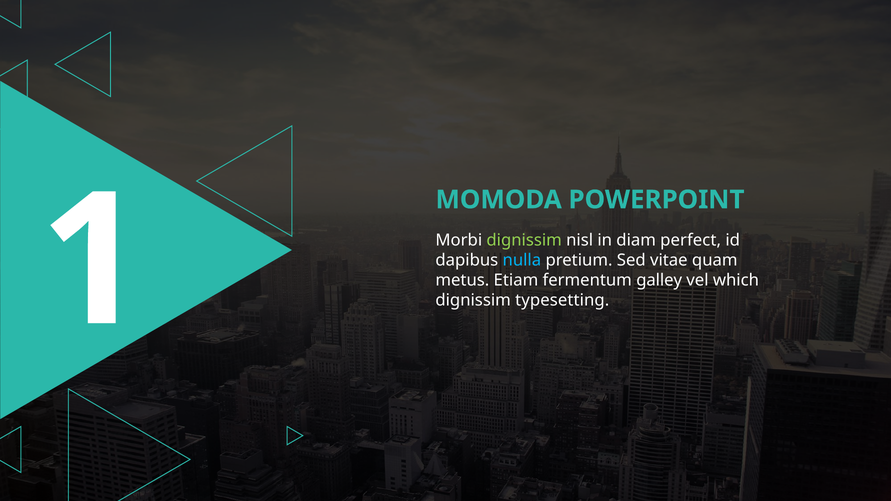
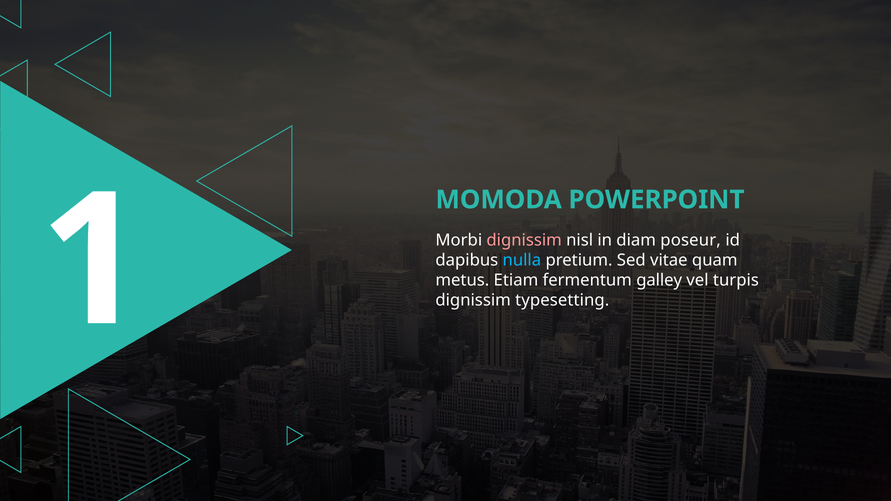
dignissim colour: light green -> pink (524, 240)
perfect: perfect -> poseur (691, 240)
which: which -> turpis (736, 280)
